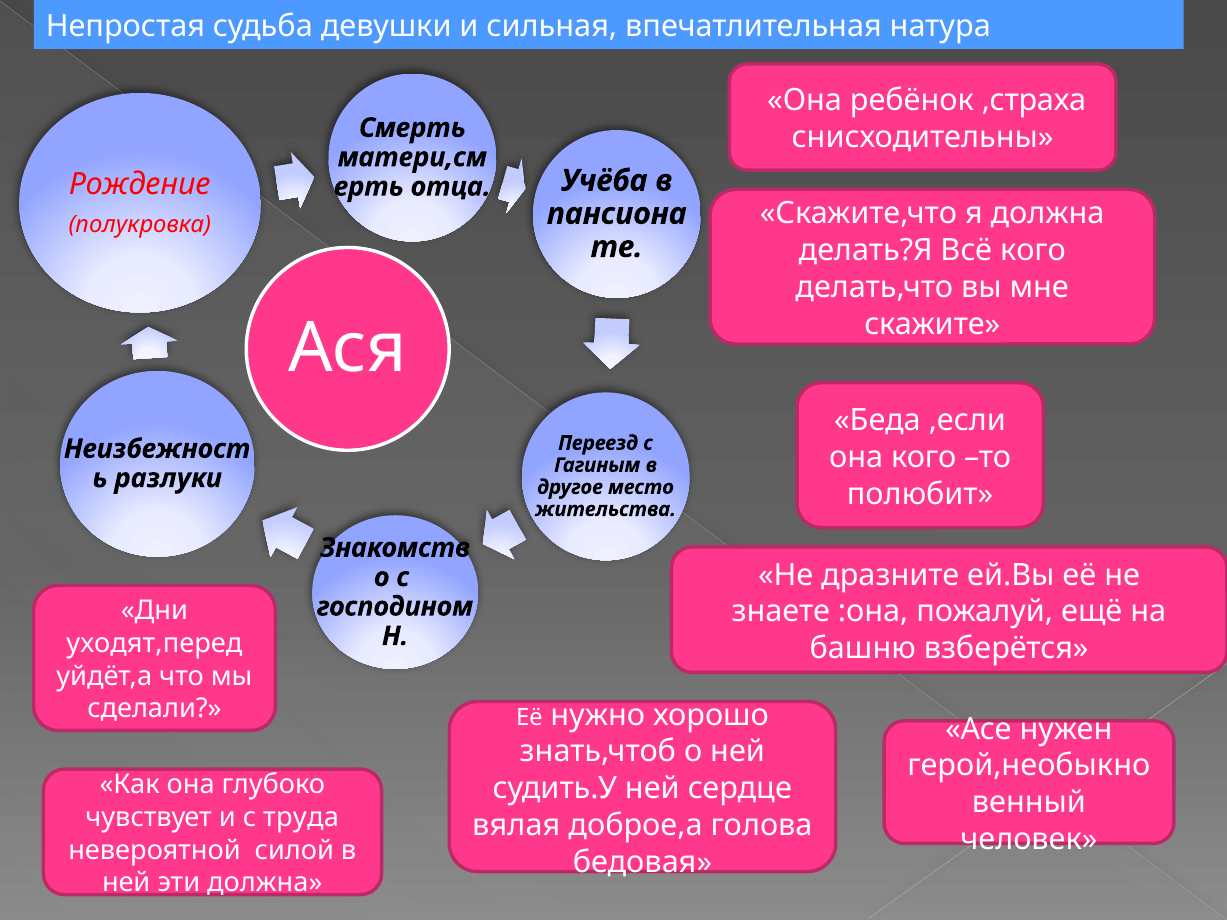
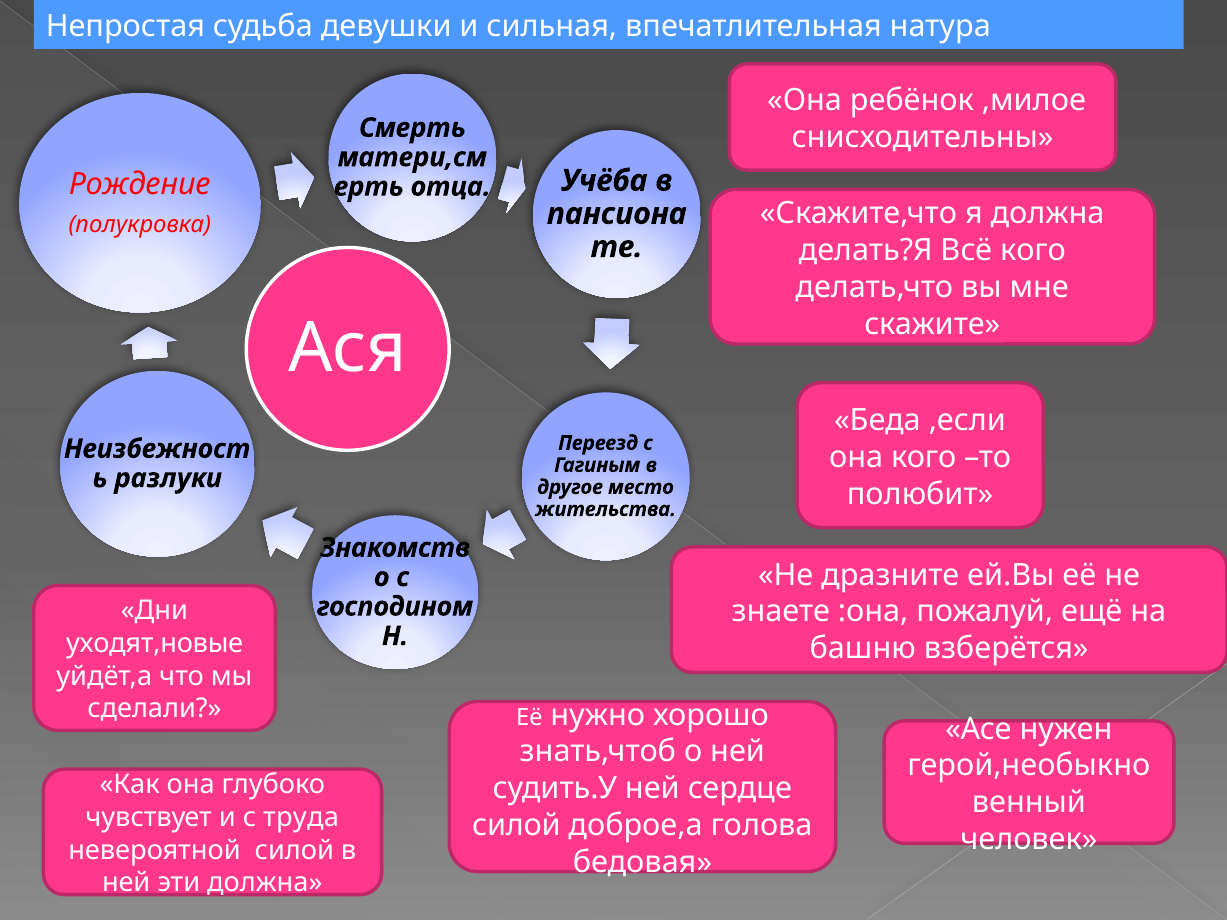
,страха: ,страха -> ,милое (1034, 101)
уходят,перед: уходят,перед -> уходят,новые (155, 644)
вялая: вялая -> силой (516, 826)
